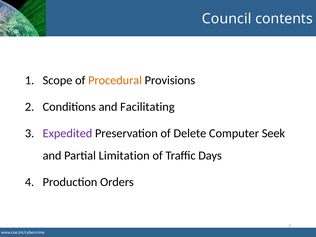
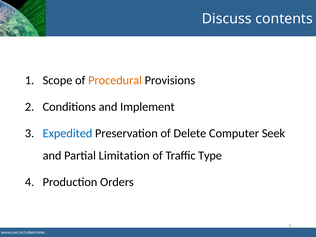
Council: Council -> Discuss (227, 19)
Facilitating: Facilitating -> Implement (147, 107)
Expedited colour: purple -> blue (67, 133)
Days: Days -> Type (210, 155)
